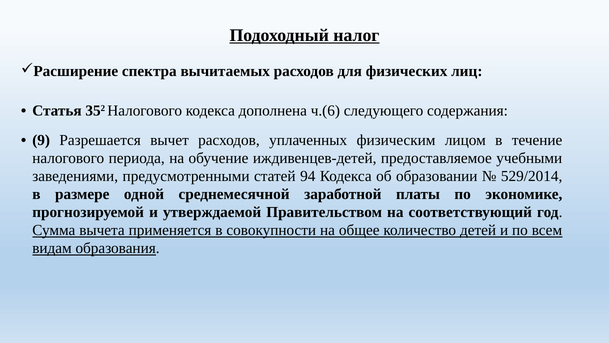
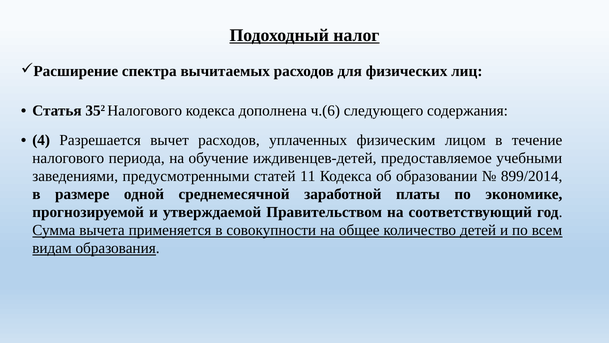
9: 9 -> 4 (41, 140)
94: 94 -> 11 (308, 176)
529/2014: 529/2014 -> 899/2014 (532, 176)
